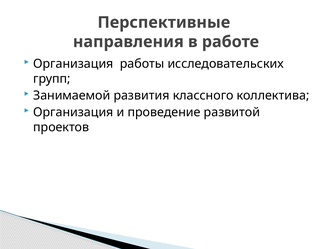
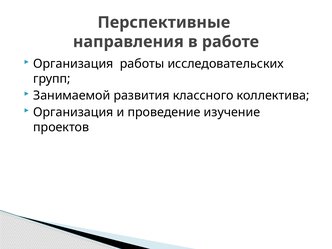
развитой: развитой -> изучение (232, 112)
